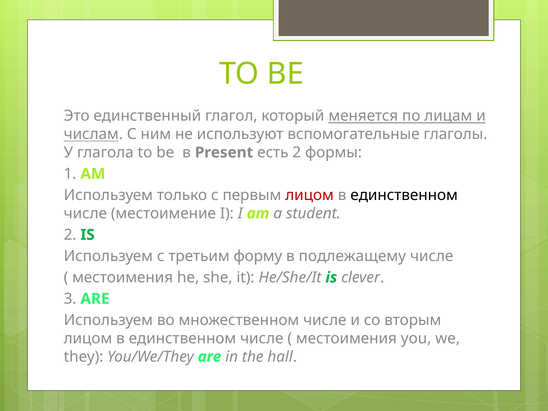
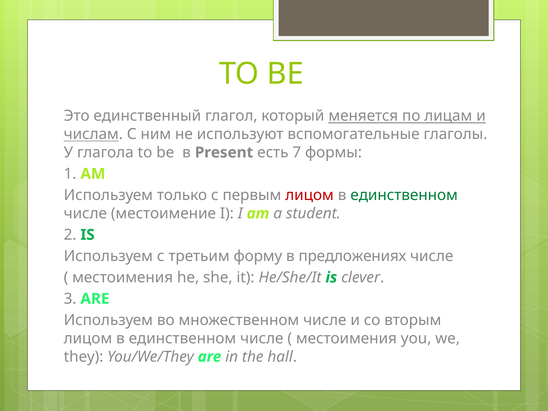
ecть 2: 2 -> 7 (297, 152)
единственном colour: black -> green (404, 195)
подлежащему: подлежащему -> предложениях (352, 256)
